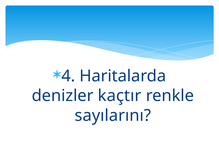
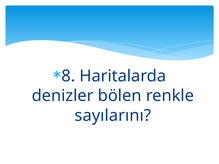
4: 4 -> 8 (68, 76)
kaçtır: kaçtır -> bölen (120, 96)
